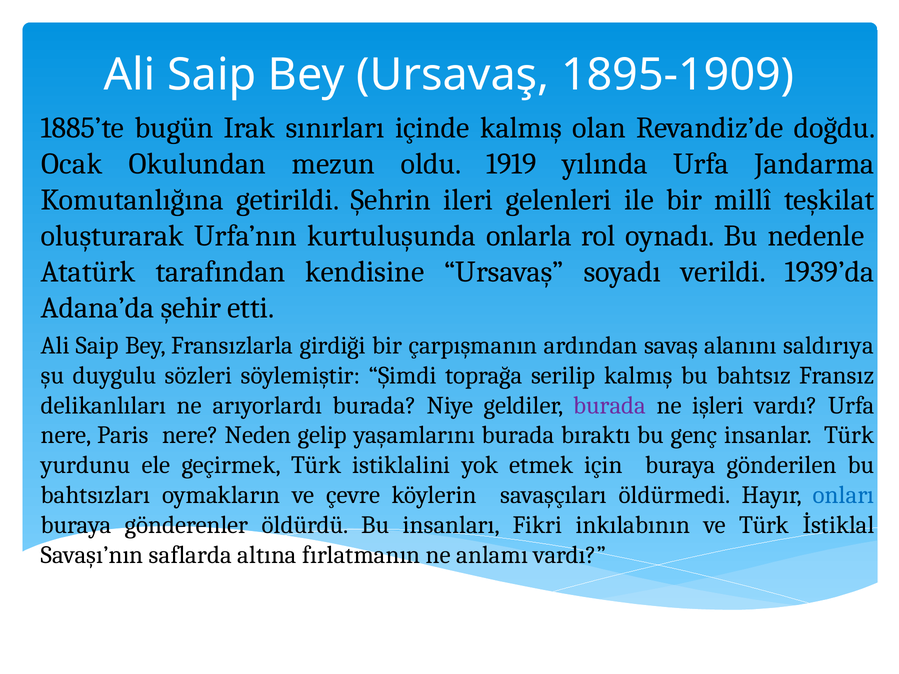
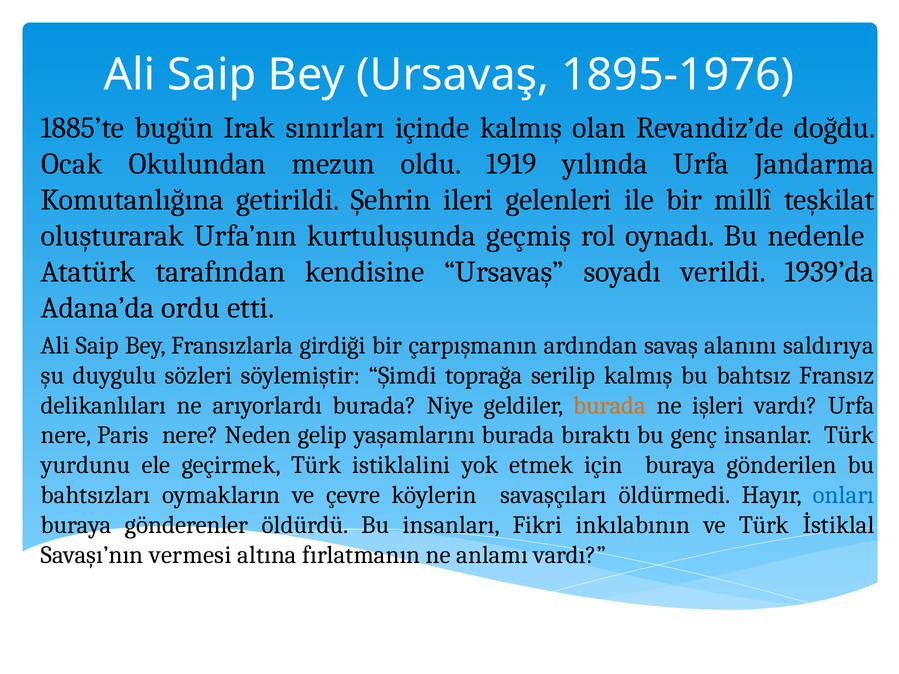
1895-1909: 1895-1909 -> 1895-1976 (678, 75)
onlarla: onlarla -> geçmiş (529, 236)
şehir: şehir -> ordu (191, 308)
burada colour: purple -> orange (610, 405)
saflarda: saflarda -> vermesi (190, 555)
